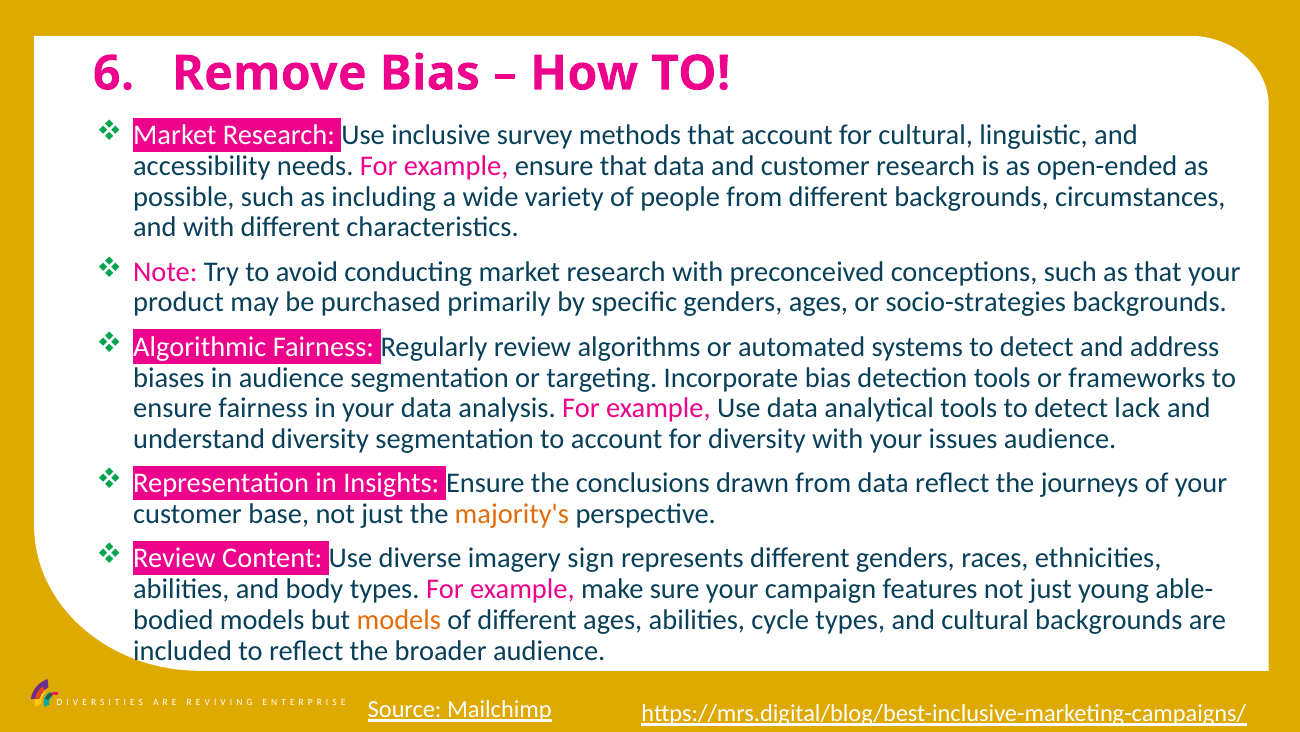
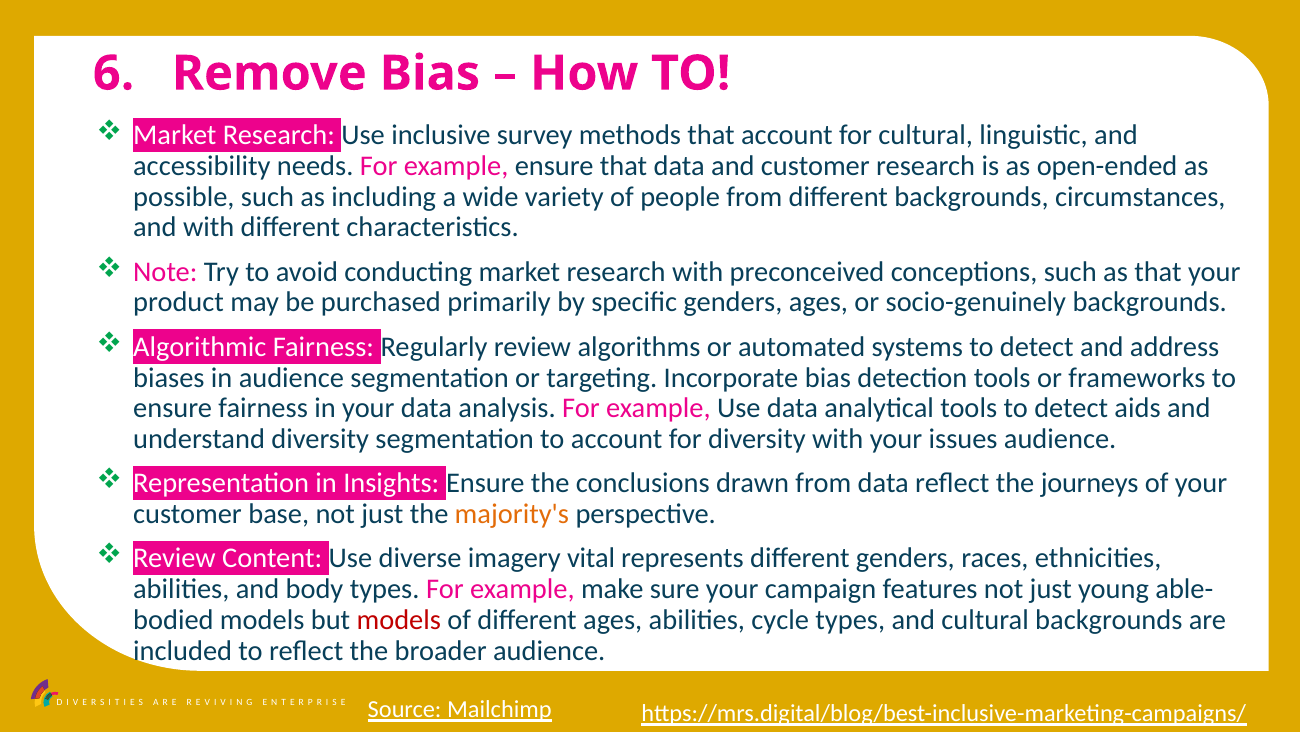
socio-strategies: socio-strategies -> socio-genuinely (976, 302)
lack: lack -> aids (1138, 408)
sign: sign -> vital (591, 558)
models colour: orange -> red (399, 619)
